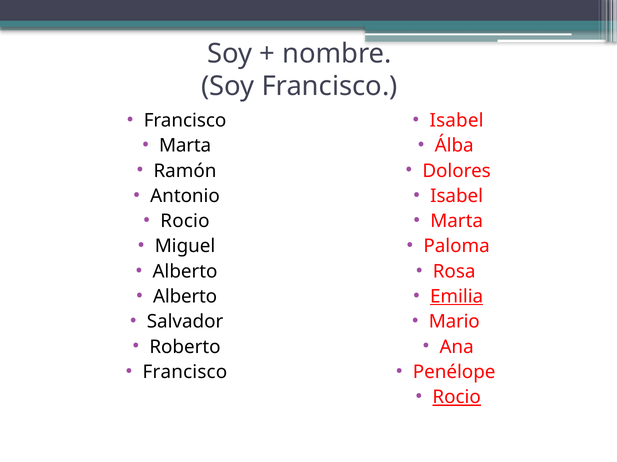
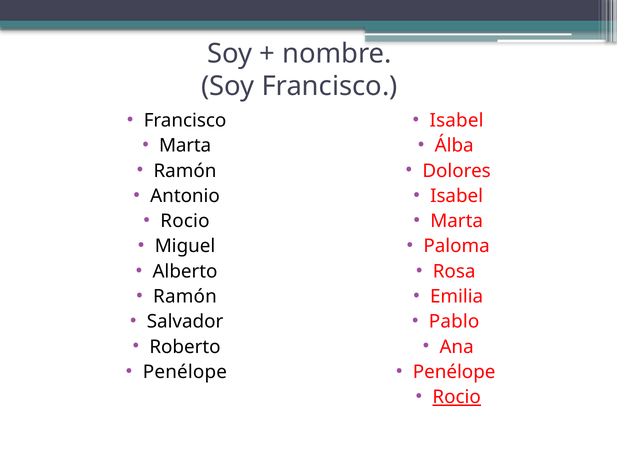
Alberto: Alberto -> Ramón (185, 297)
Emilia underline: present -> none (457, 297)
Mario: Mario -> Pablo (454, 322)
Francisco: Francisco -> Penélope (185, 373)
